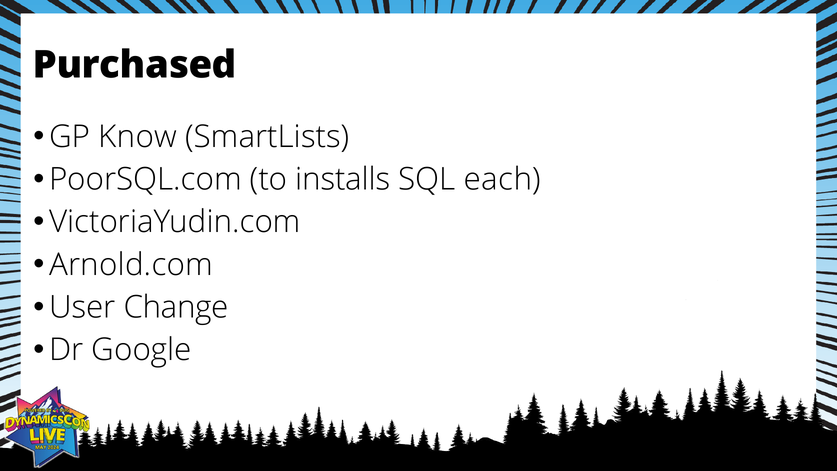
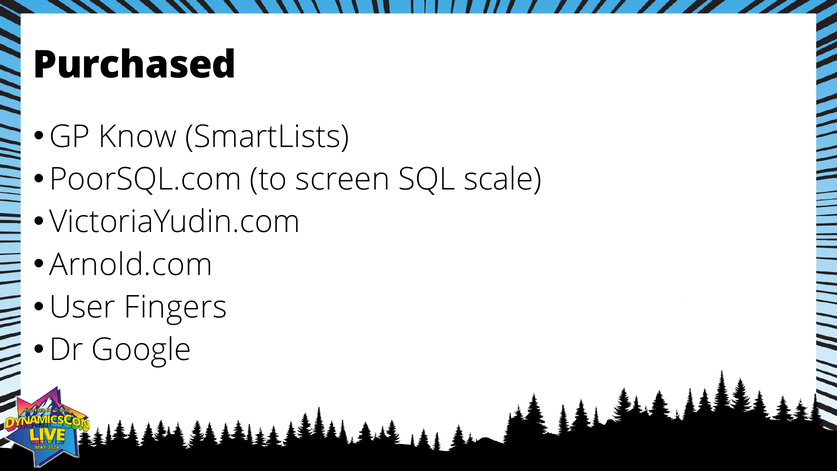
installs: installs -> screen (343, 179)
each: each -> scale (503, 179)
Change: Change -> Fingers (176, 307)
